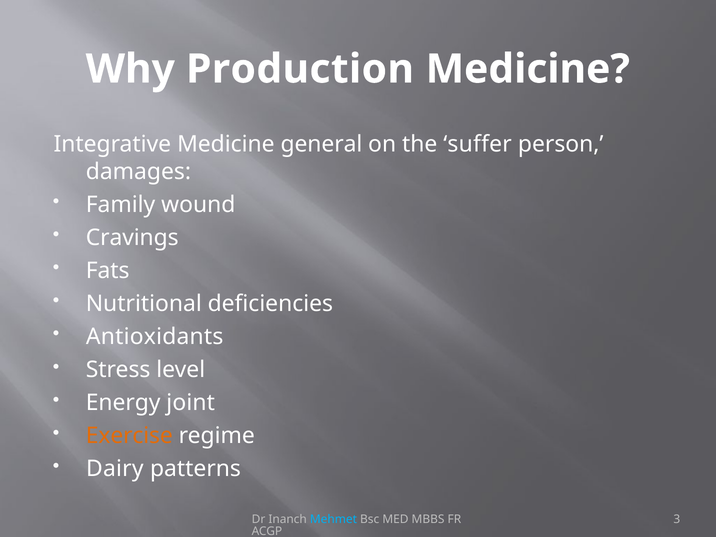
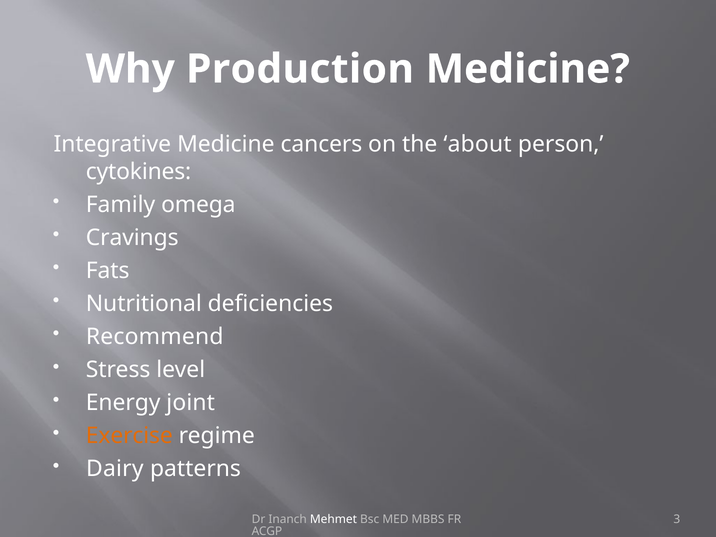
general: general -> cancers (321, 144)
suffer: suffer -> about (478, 144)
damages: damages -> cytokines (139, 172)
wound: wound -> omega (198, 205)
Antioxidants: Antioxidants -> Recommend (155, 337)
Mehmet colour: light blue -> white (333, 519)
